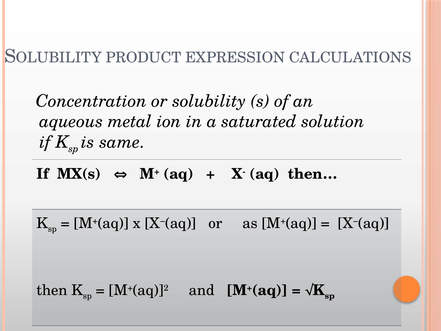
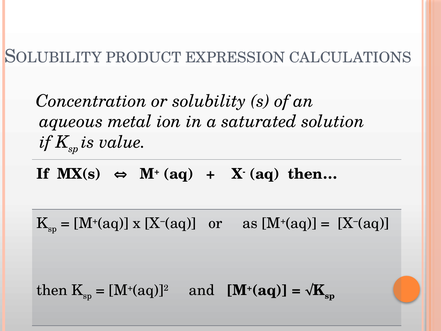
same: same -> value (122, 142)
